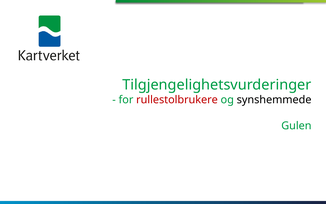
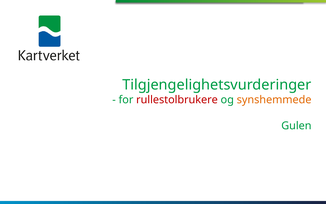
synshemmede colour: black -> orange (274, 100)
